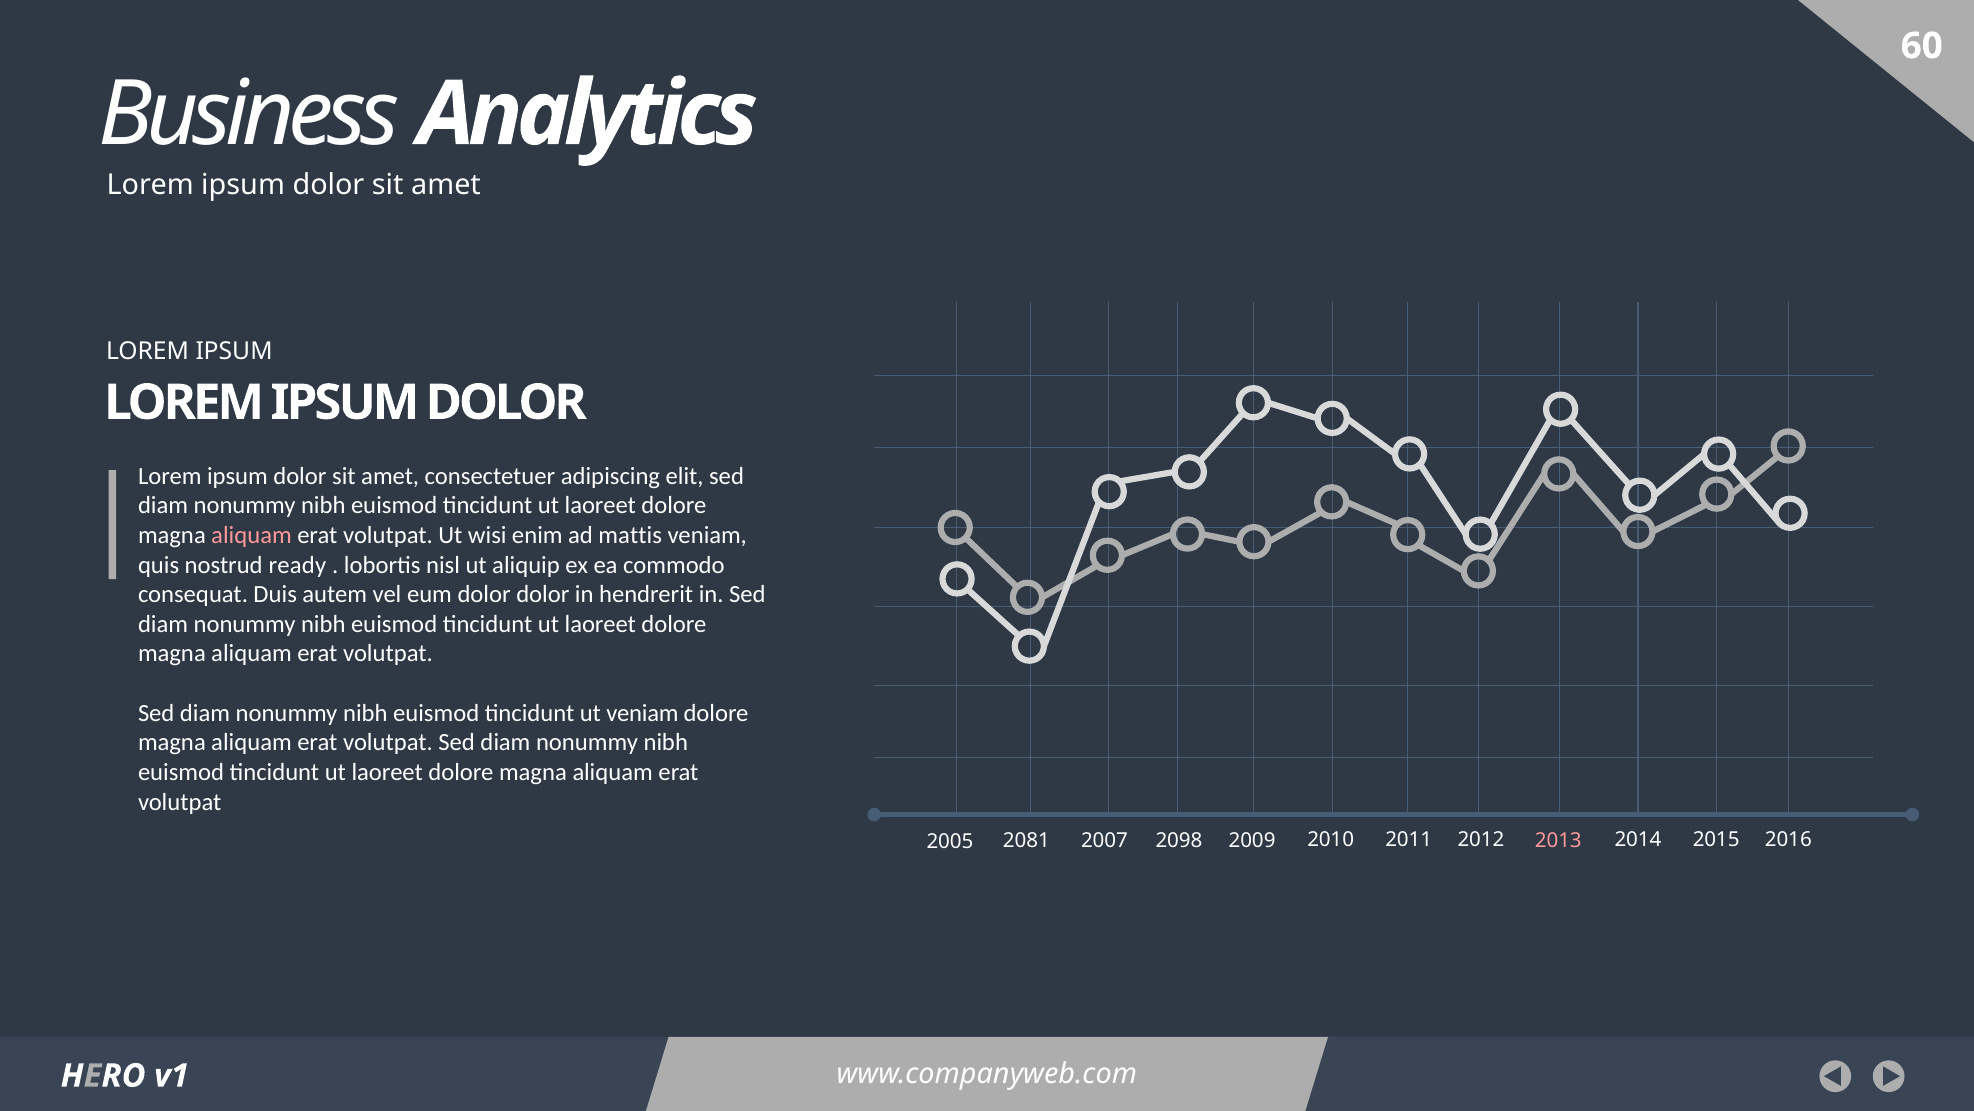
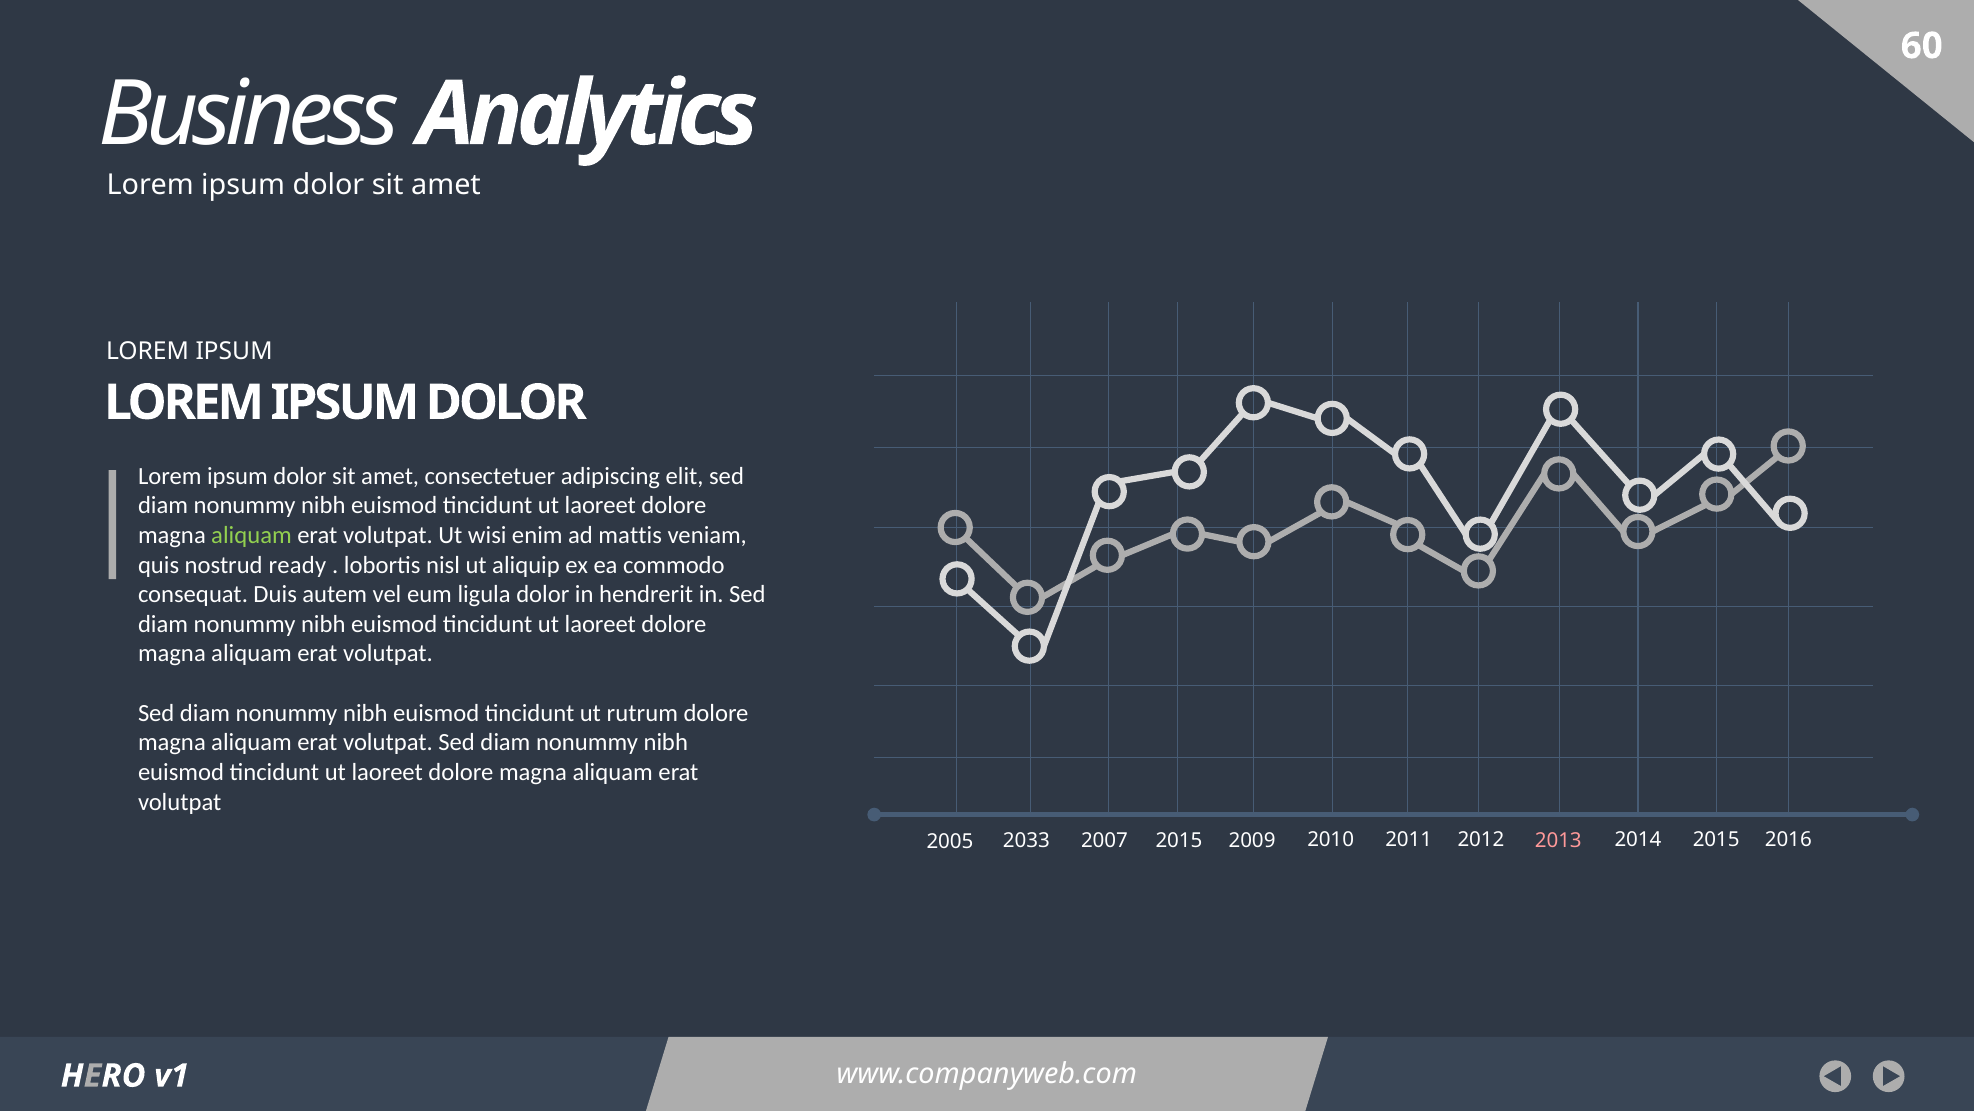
aliquam colour: pink -> light green (251, 535)
eum dolor: dolor -> ligula (484, 594)
ut veniam: veniam -> rutrum (642, 713)
2098: 2098 -> 2015 (1179, 840)
2081: 2081 -> 2033 (1026, 841)
